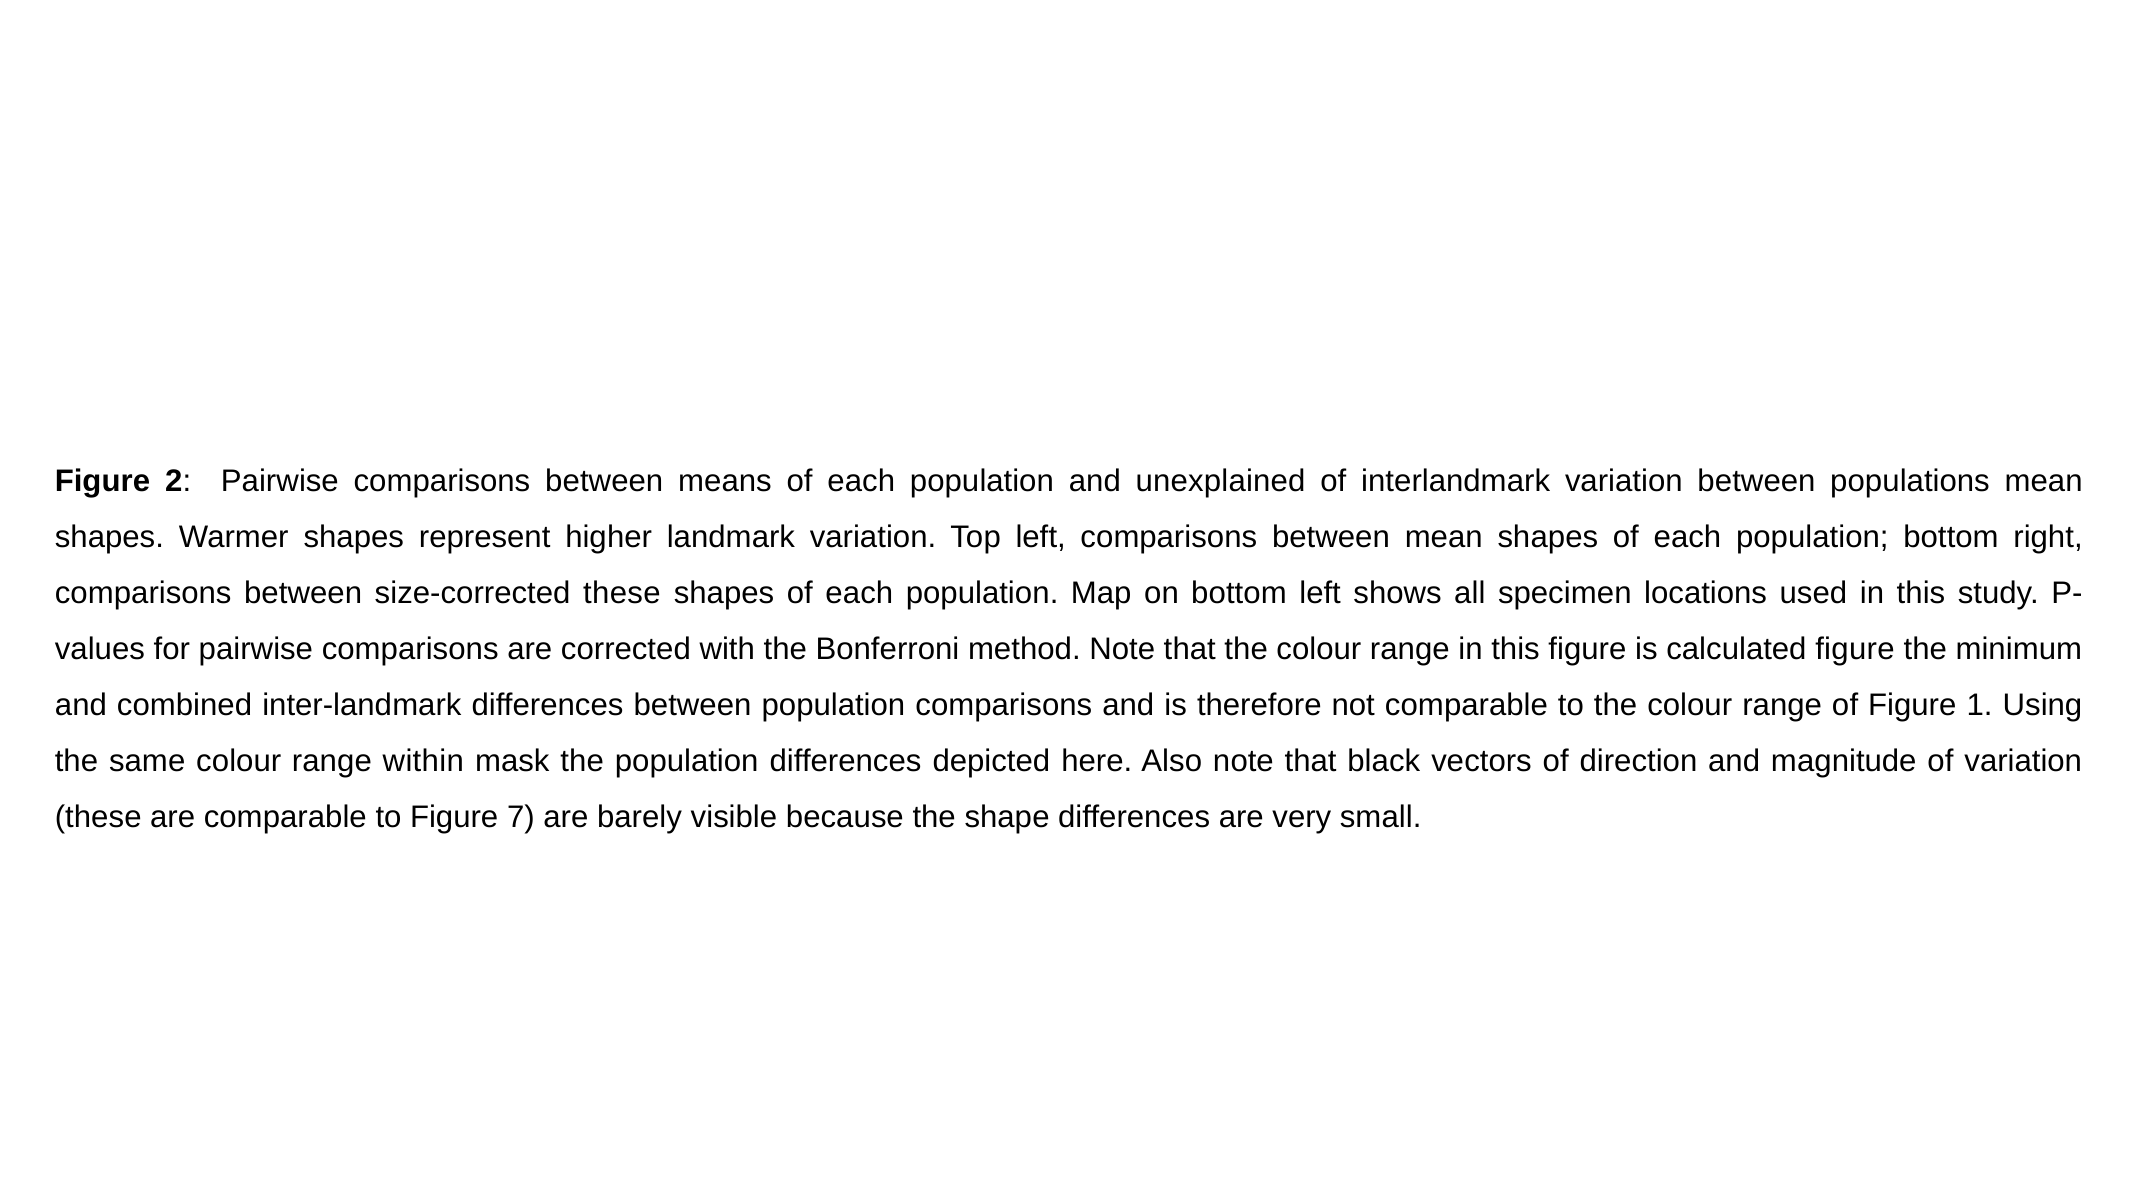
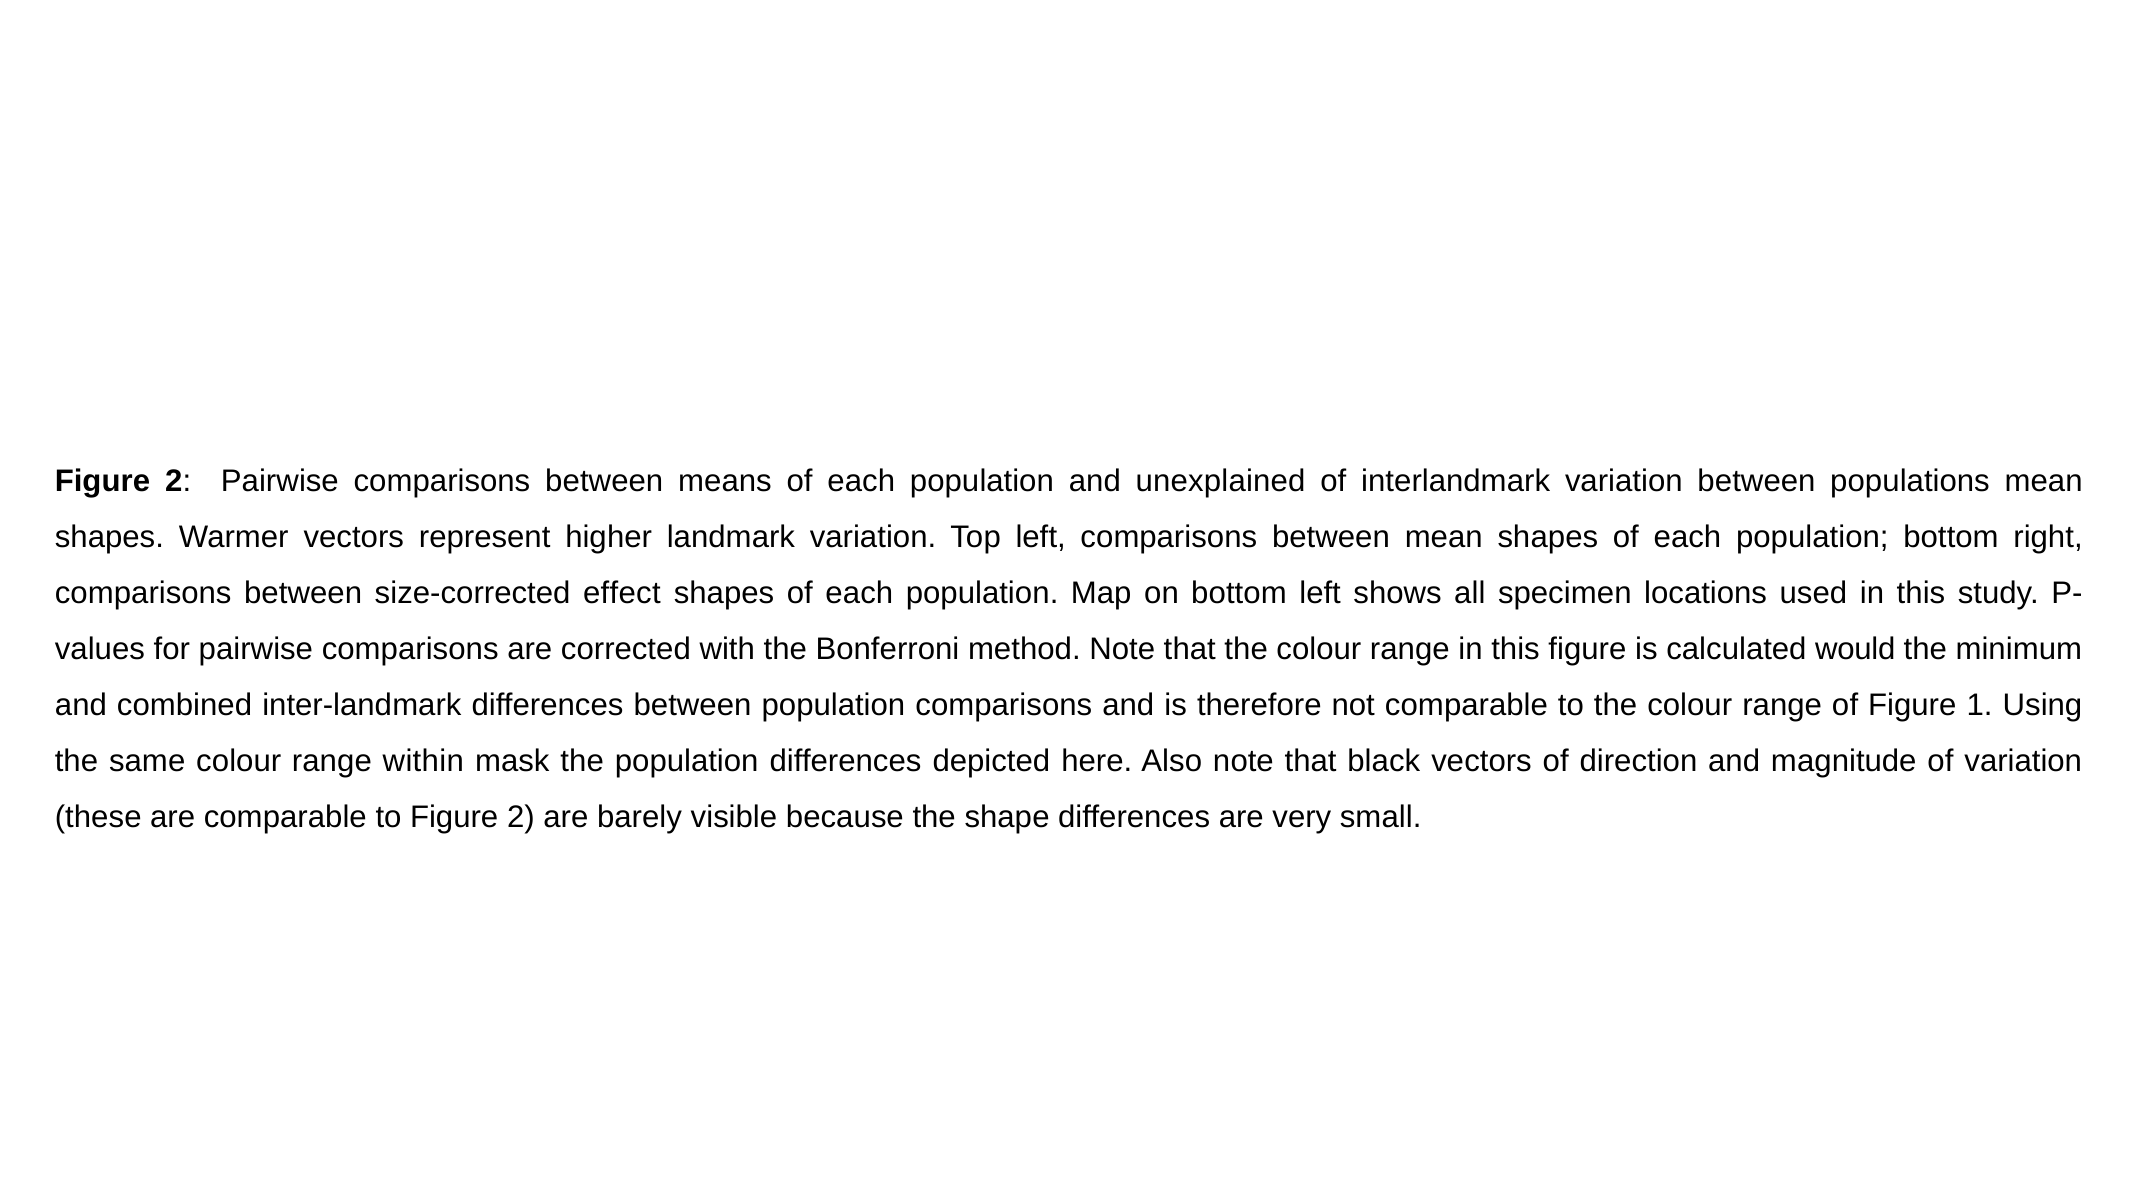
Warmer shapes: shapes -> vectors (354, 537)
size-corrected these: these -> effect (622, 593)
calculated figure: figure -> would (1855, 649)
to Figure 7: 7 -> 2 (521, 817)
